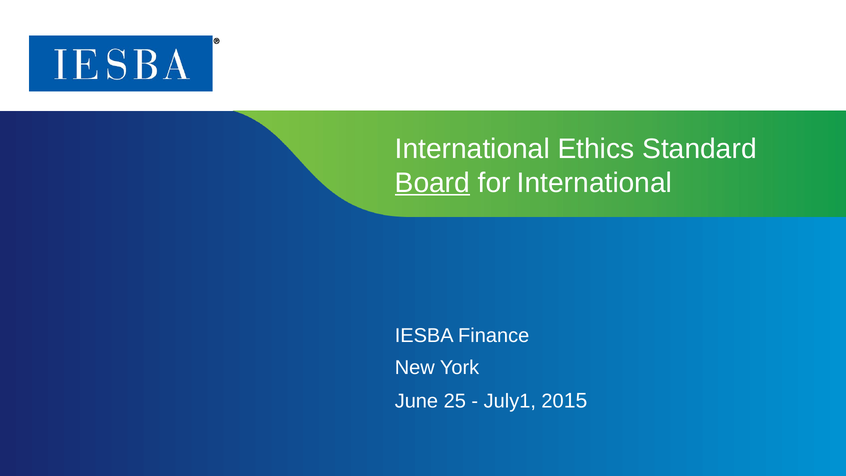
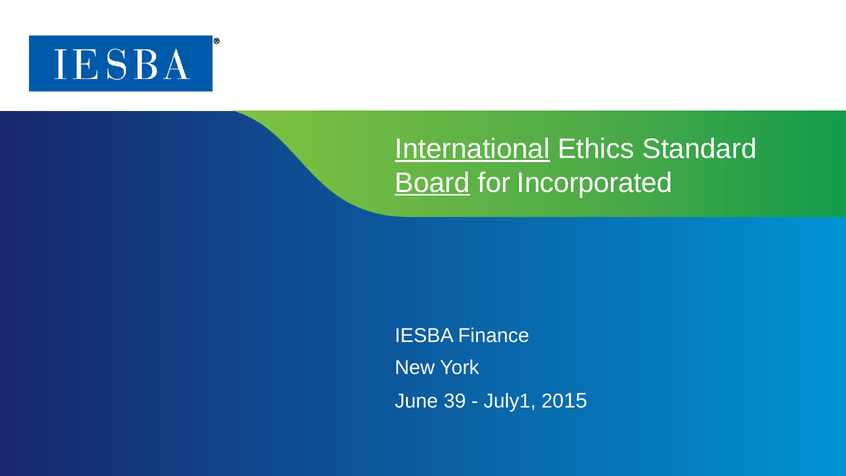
International underline: none -> present (472, 149)
for International: International -> Incorporated (595, 183)
25: 25 -> 39 (455, 401)
